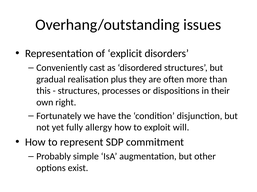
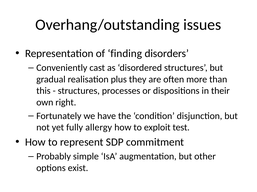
explicit: explicit -> finding (125, 54)
will: will -> test (181, 128)
